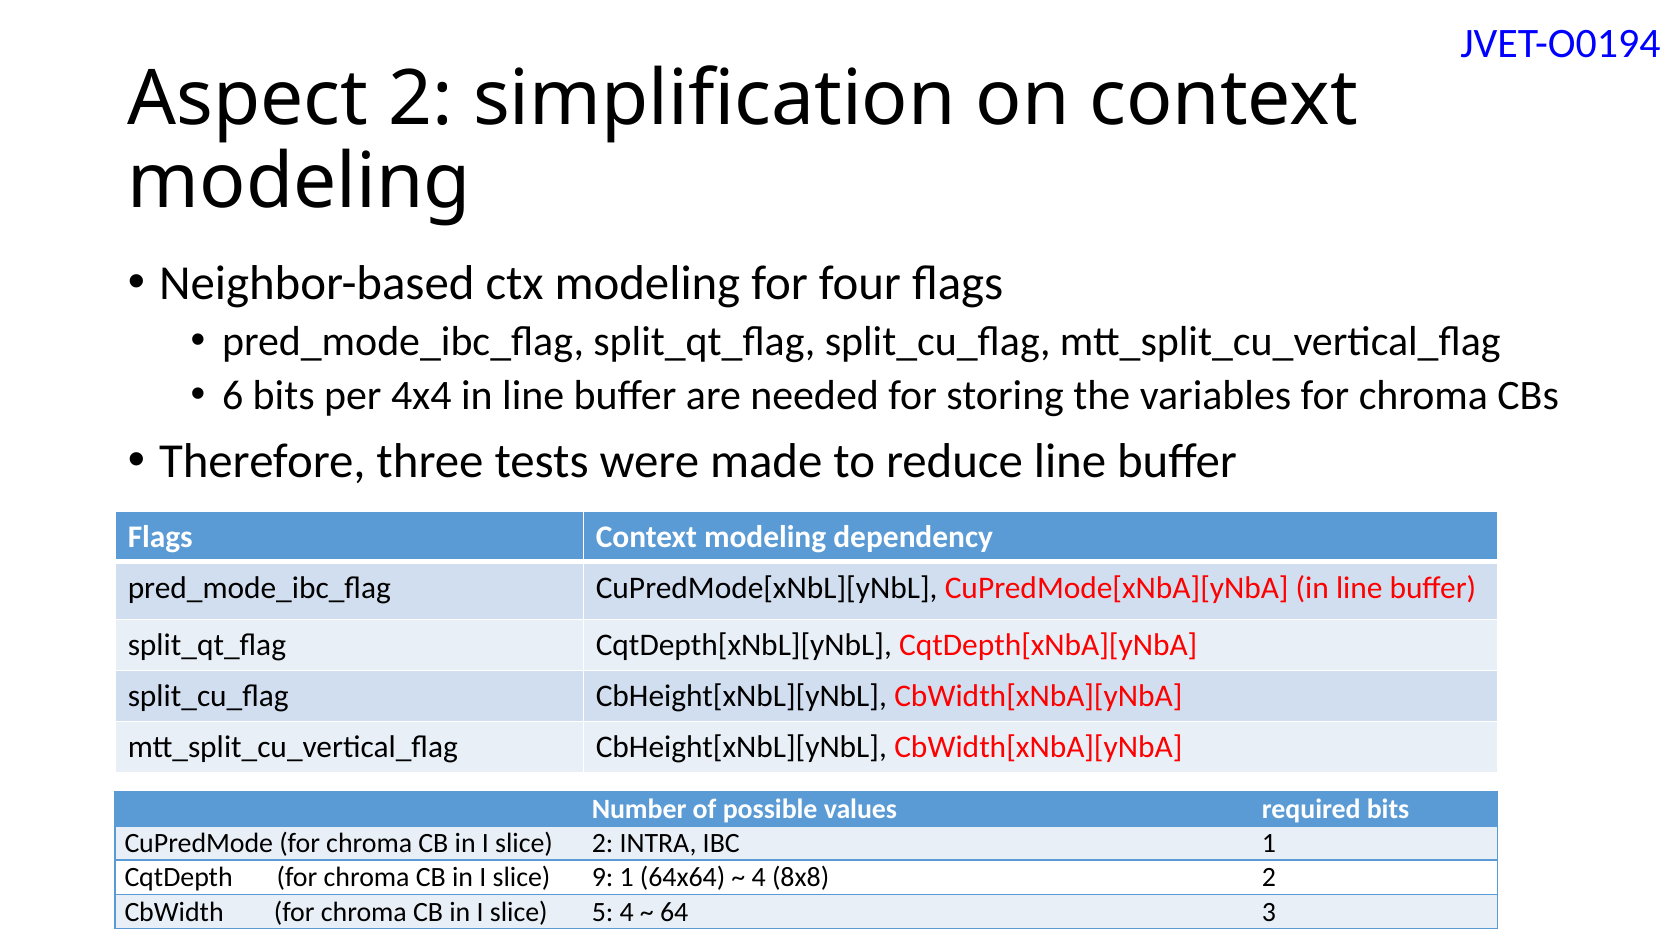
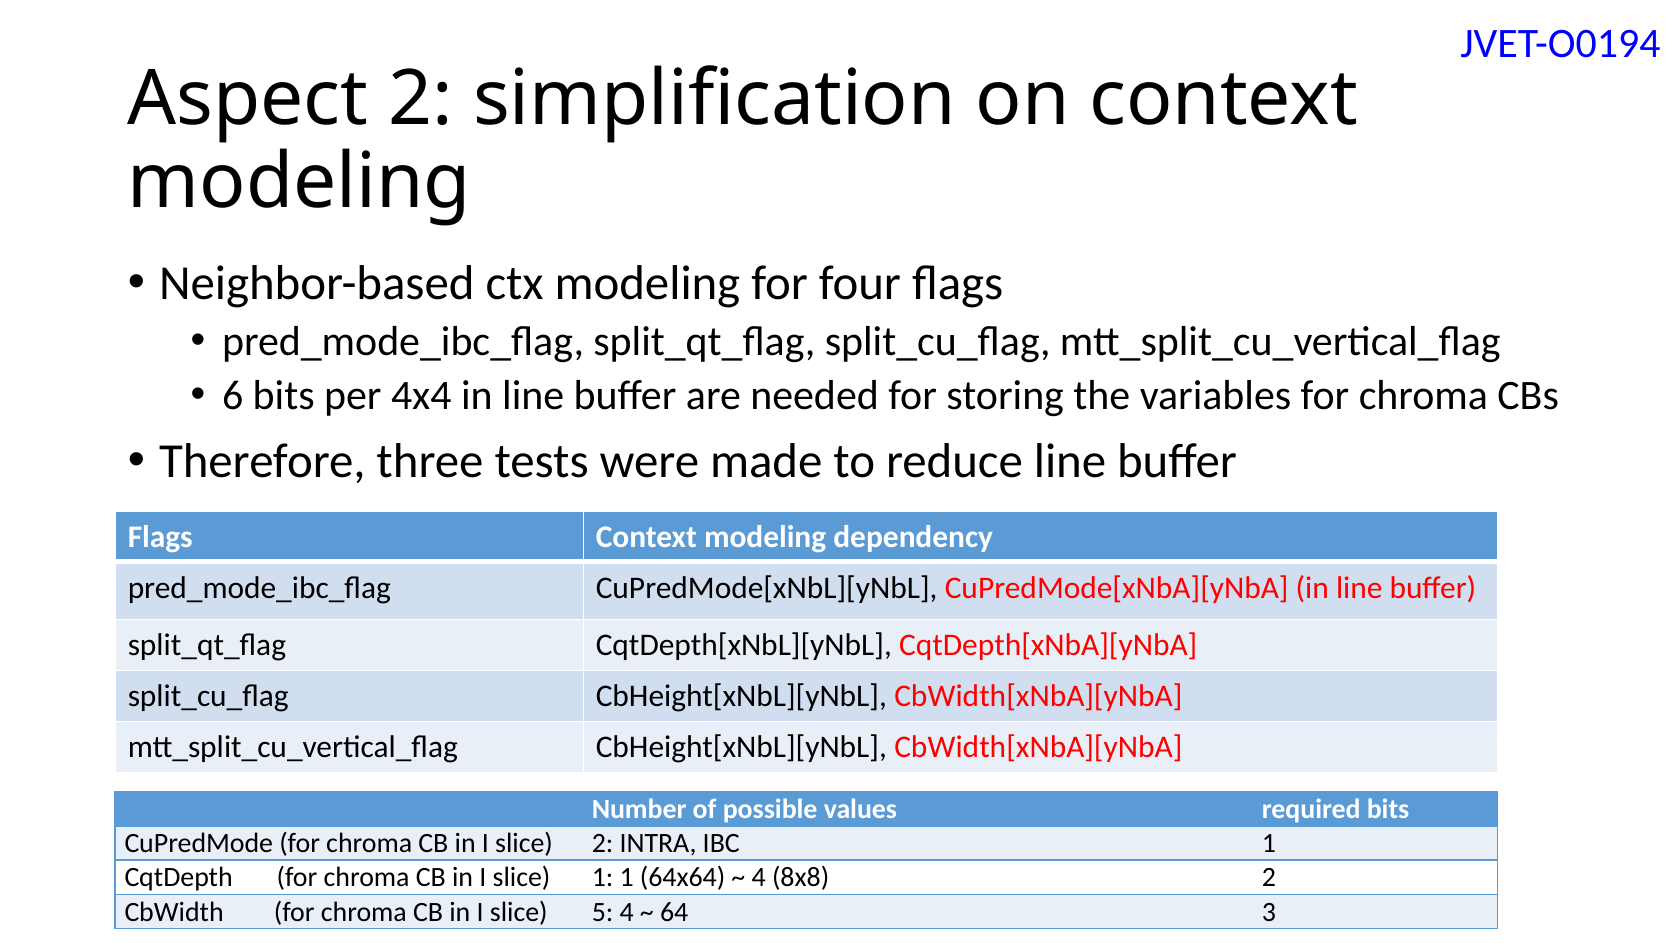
slice 9: 9 -> 1 (603, 877)
